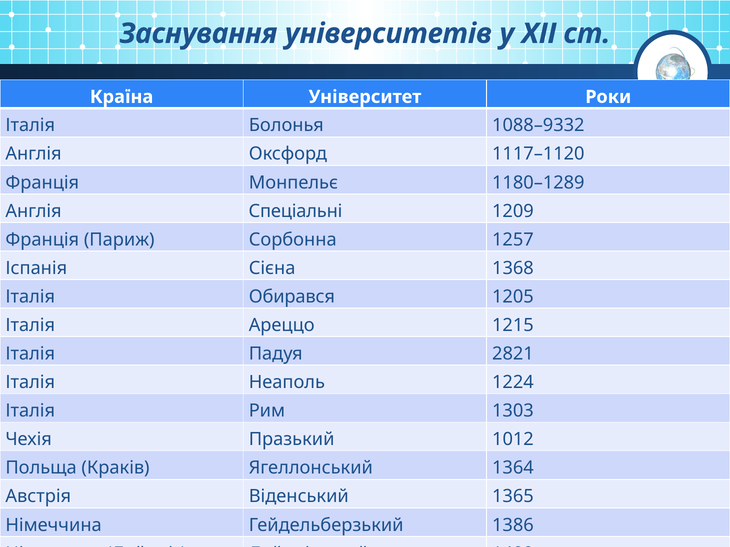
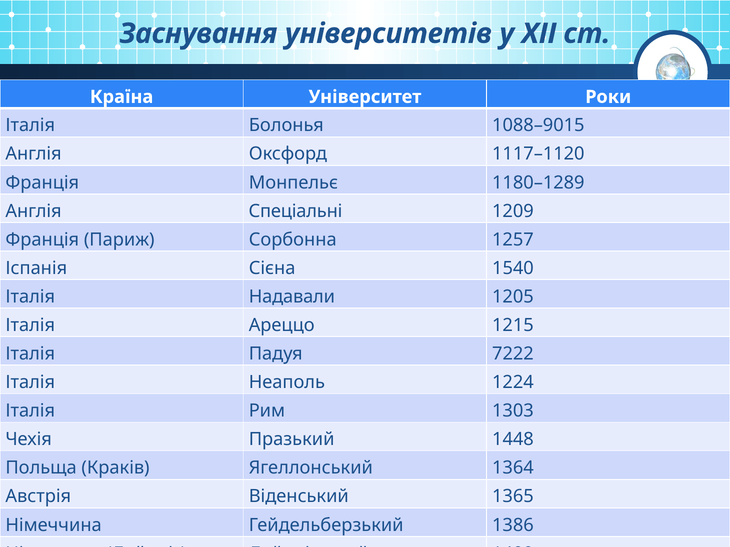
1088–9332: 1088–9332 -> 1088–9015 (538, 126)
1368: 1368 -> 1540 (513, 268)
Обирався: Обирався -> Надавали (292, 297)
2821: 2821 -> 7222 (513, 354)
1012: 1012 -> 1448 (513, 440)
